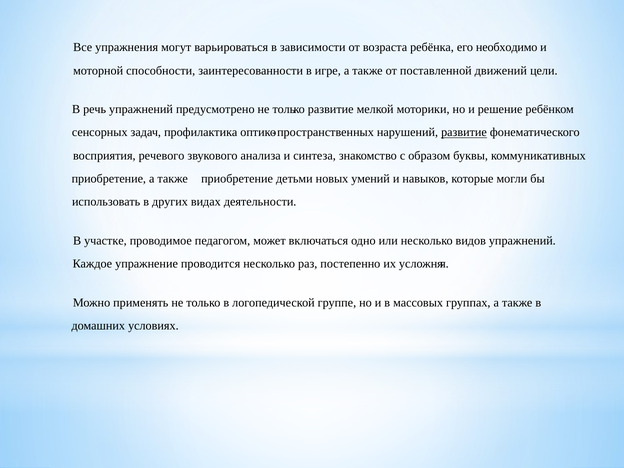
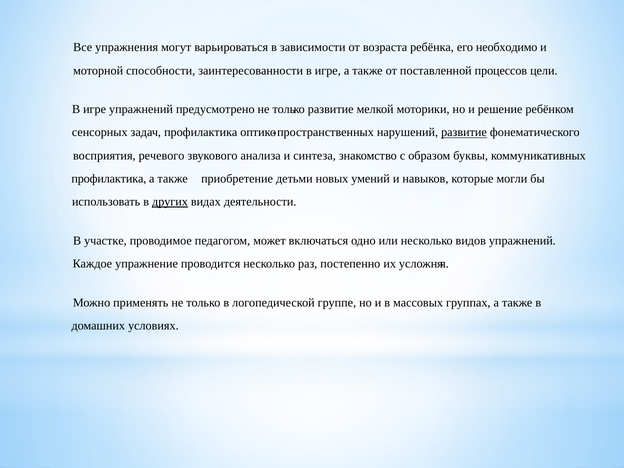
движений: движений -> процессов (501, 71)
речь: речь -> игре (95, 109)
приобретение: приобретение -> профилактика (109, 179)
других underline: none -> present (170, 202)
